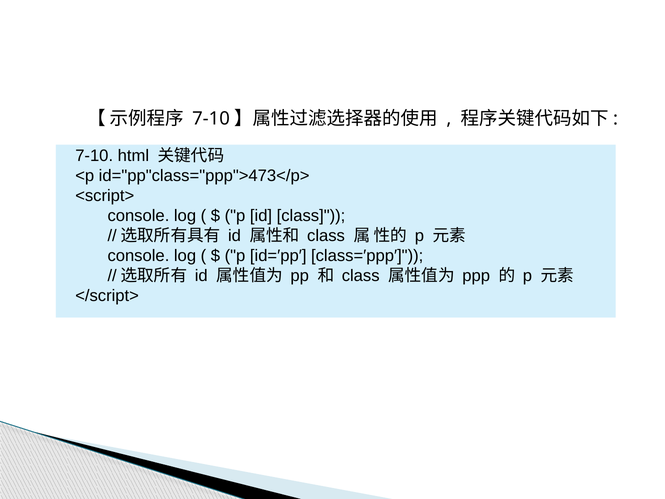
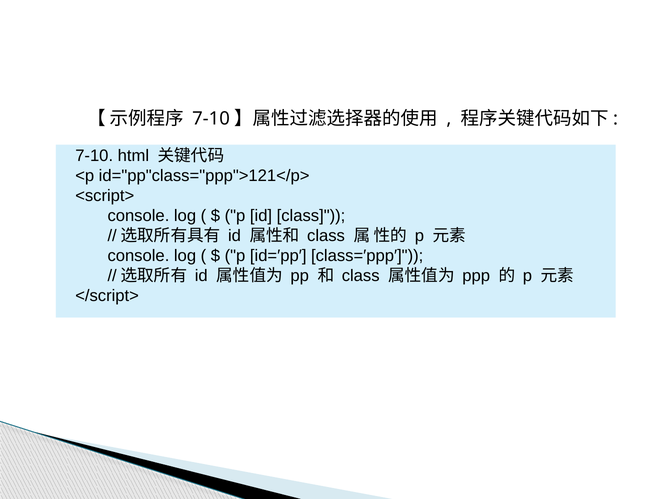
id="pp"class="ppp">473</p>: id="pp"class="ppp">473</p> -> id="pp"class="ppp">121</p> (204, 176)
